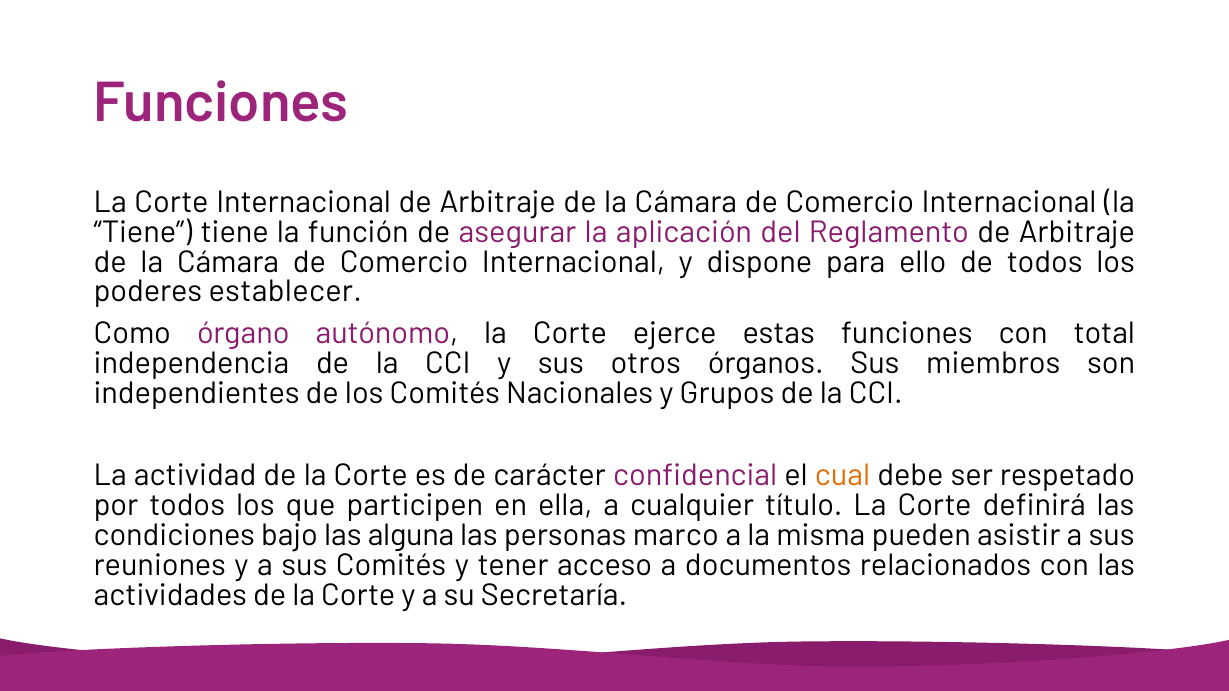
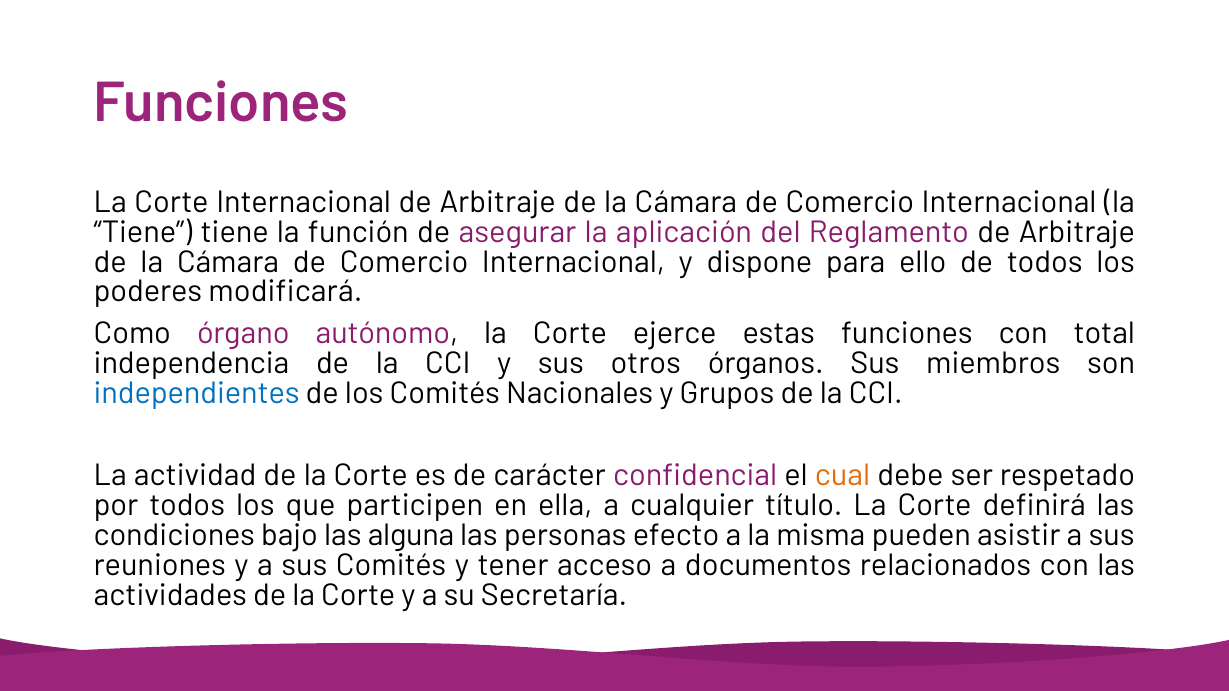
establecer: establecer -> modificará (285, 292)
independientes colour: black -> blue (197, 393)
marco: marco -> efecto (676, 536)
